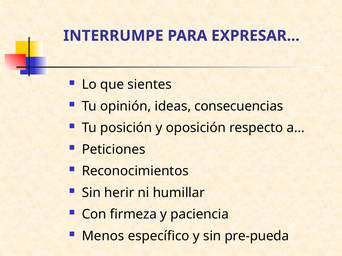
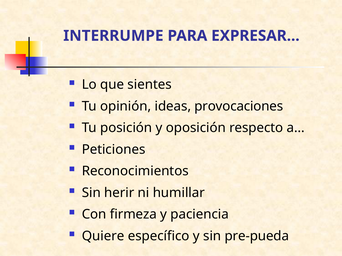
consecuencias: consecuencias -> provocaciones (239, 106)
Menos: Menos -> Quiere (103, 236)
